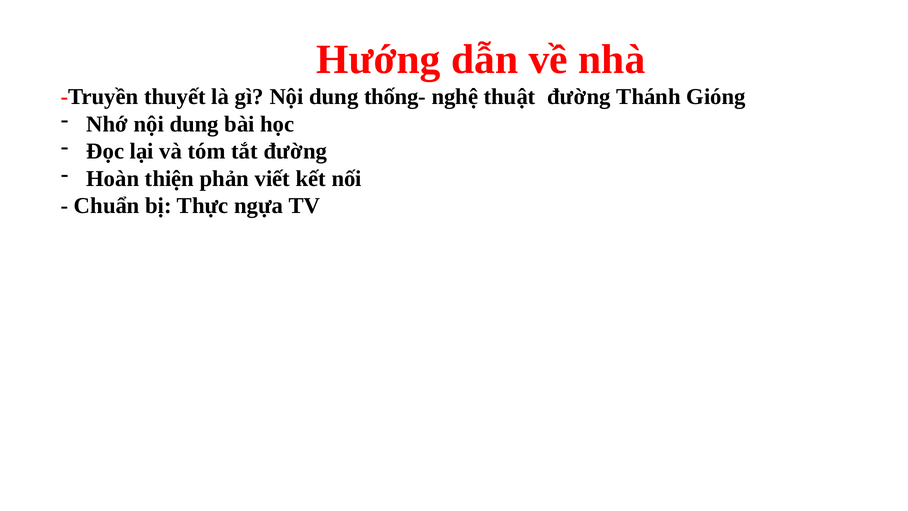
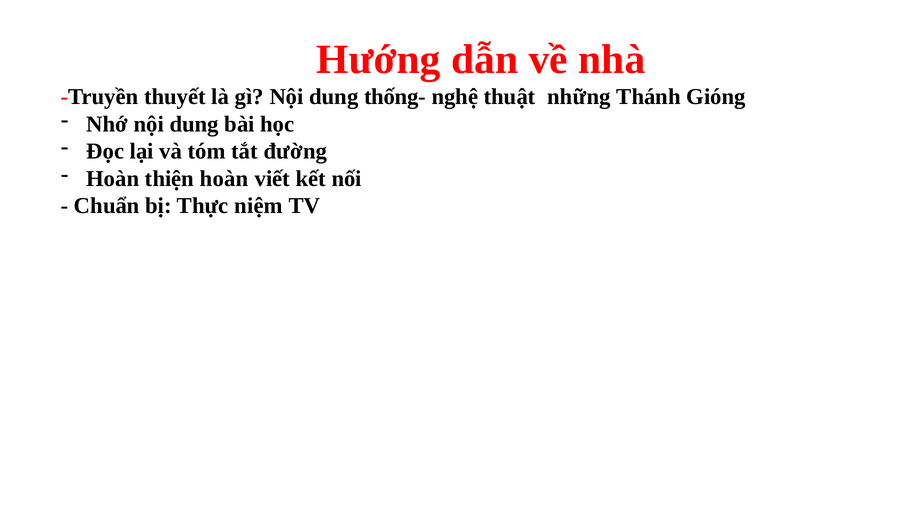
thuật đường: đường -> những (579, 97)
thiện phản: phản -> hoàn (224, 179)
ngựa: ngựa -> niệm (259, 206)
